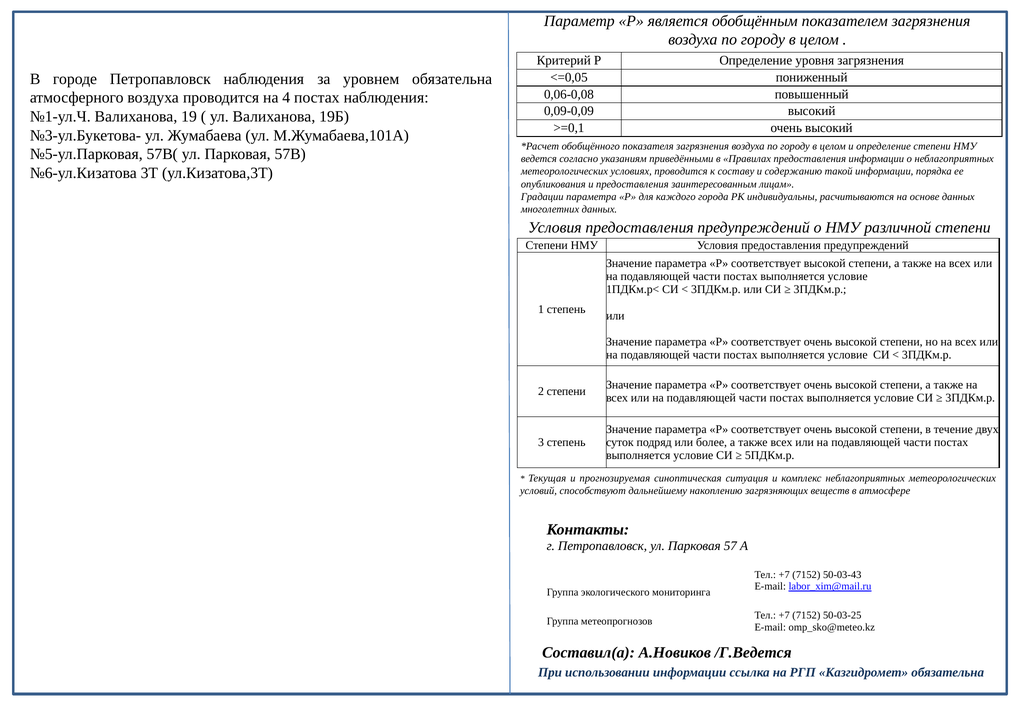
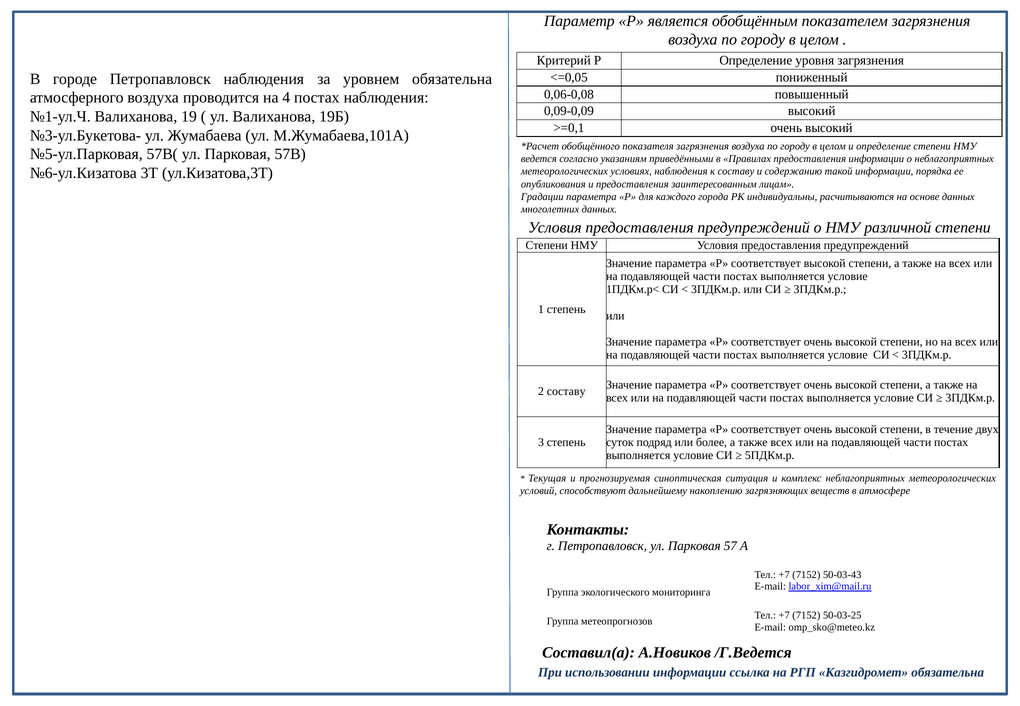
условиях проводится: проводится -> наблюдения (681, 172)
2 степени: степени -> составу (566, 391)
